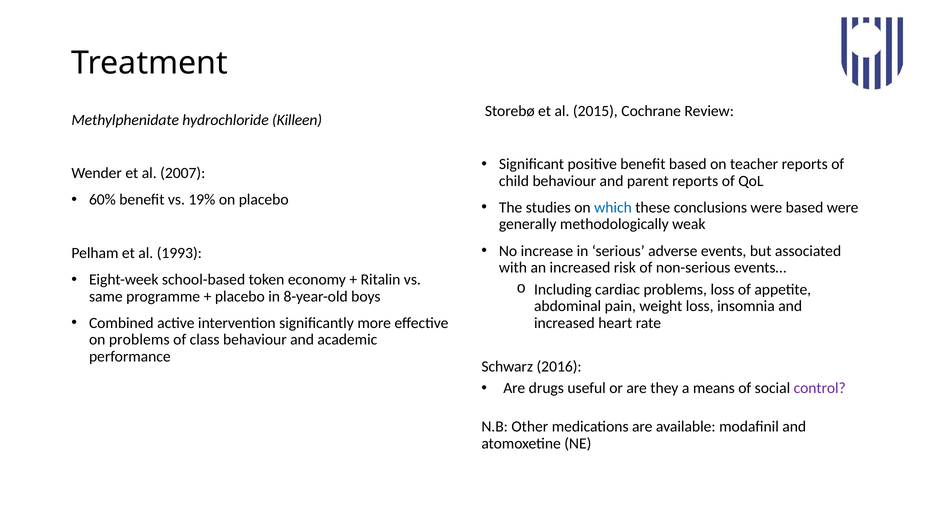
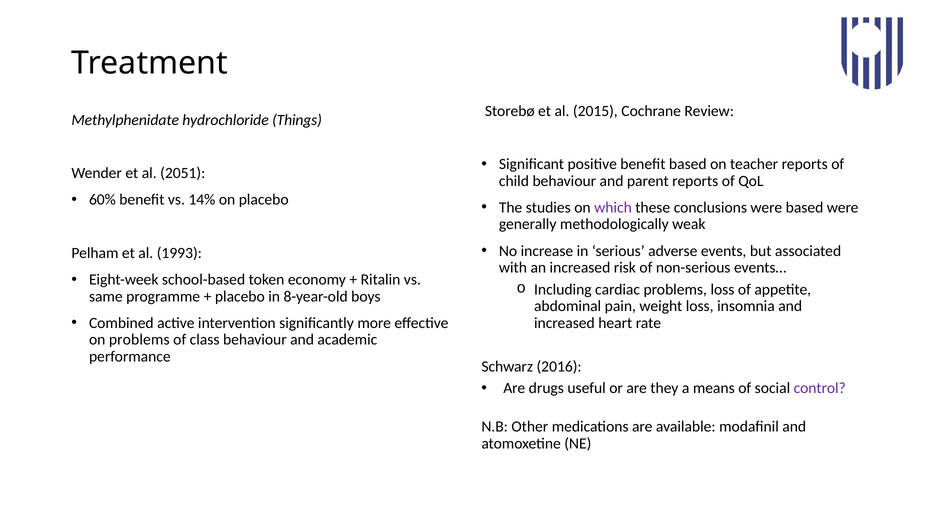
Killeen: Killeen -> Things (297, 120)
2007: 2007 -> 2051 (183, 173)
19%: 19% -> 14% (202, 200)
which colour: blue -> purple (613, 207)
